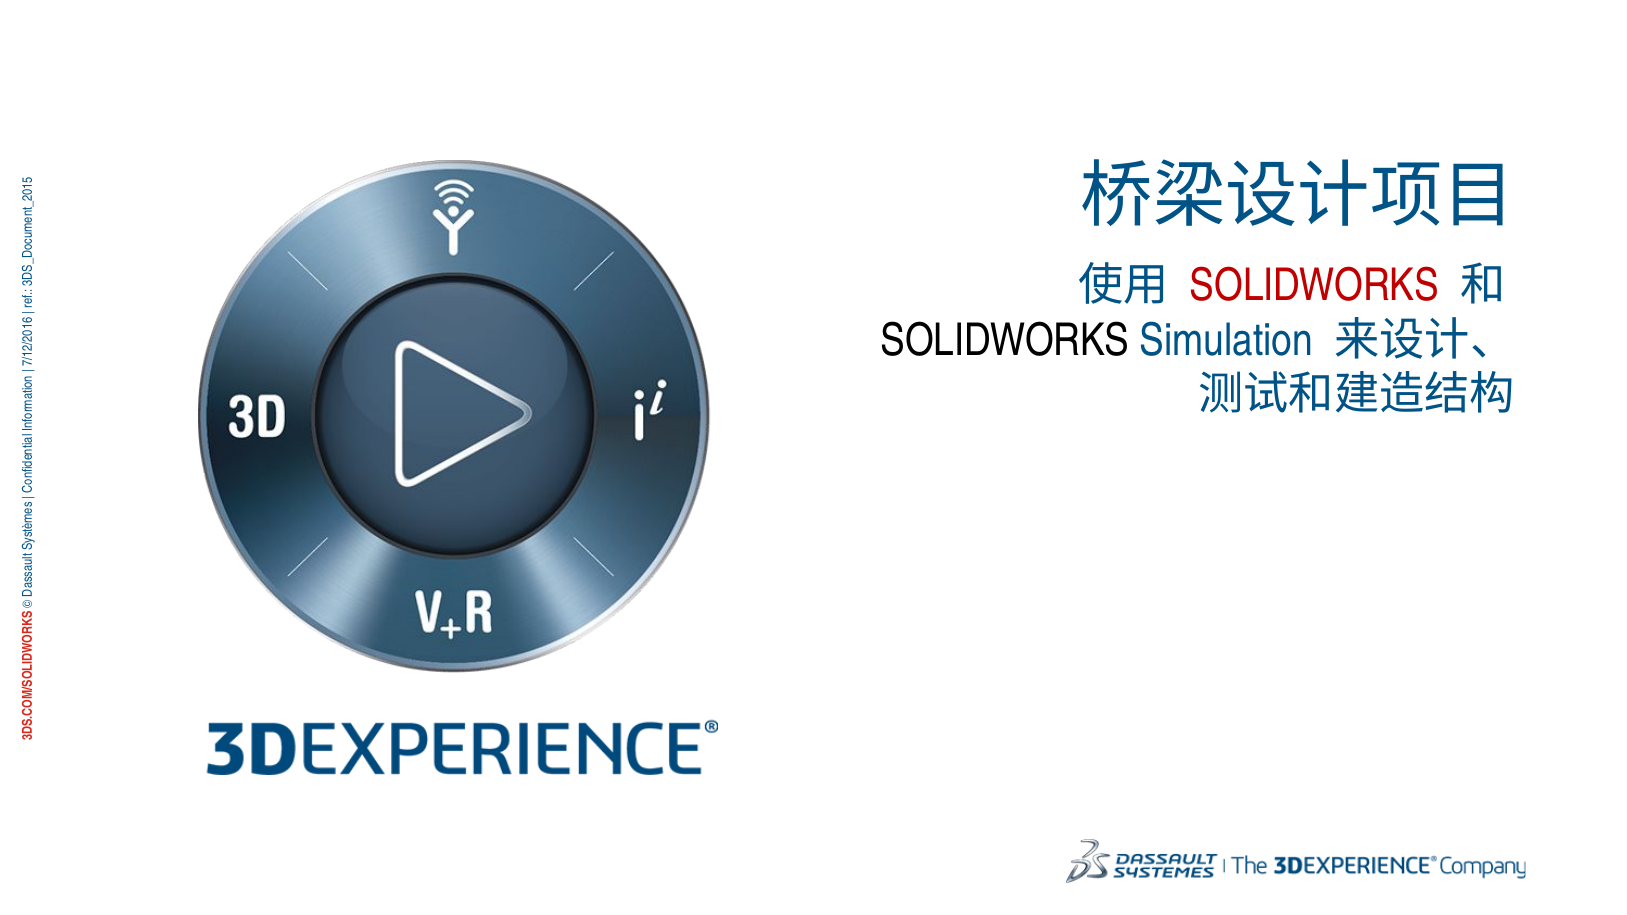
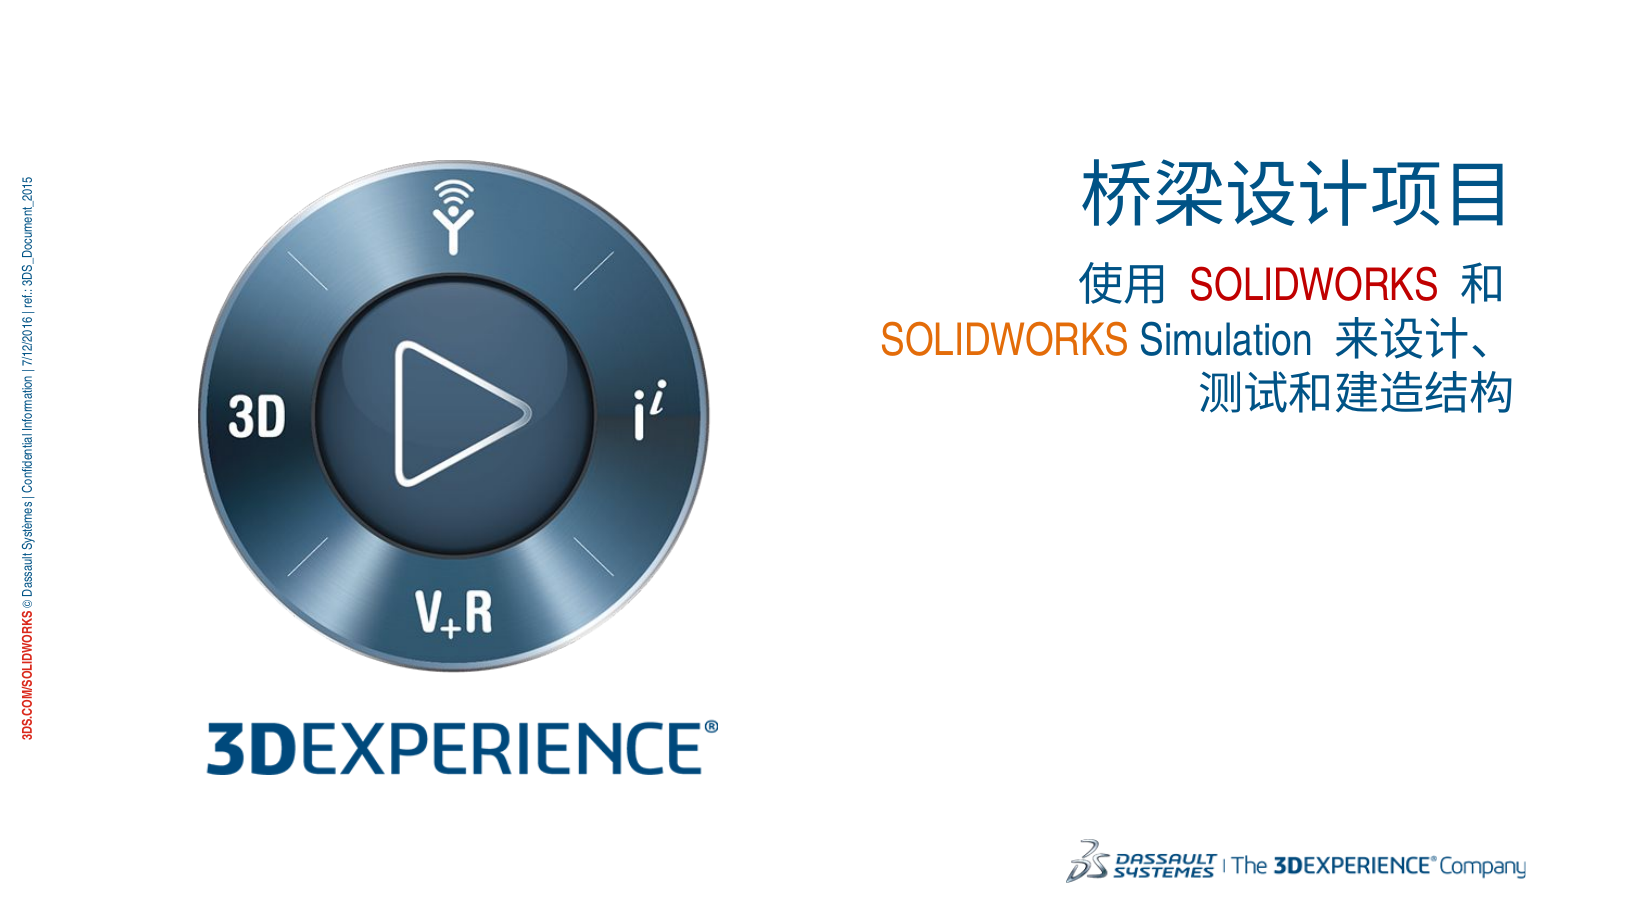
SOLIDWORKS colour: black -> orange (1005, 340)
